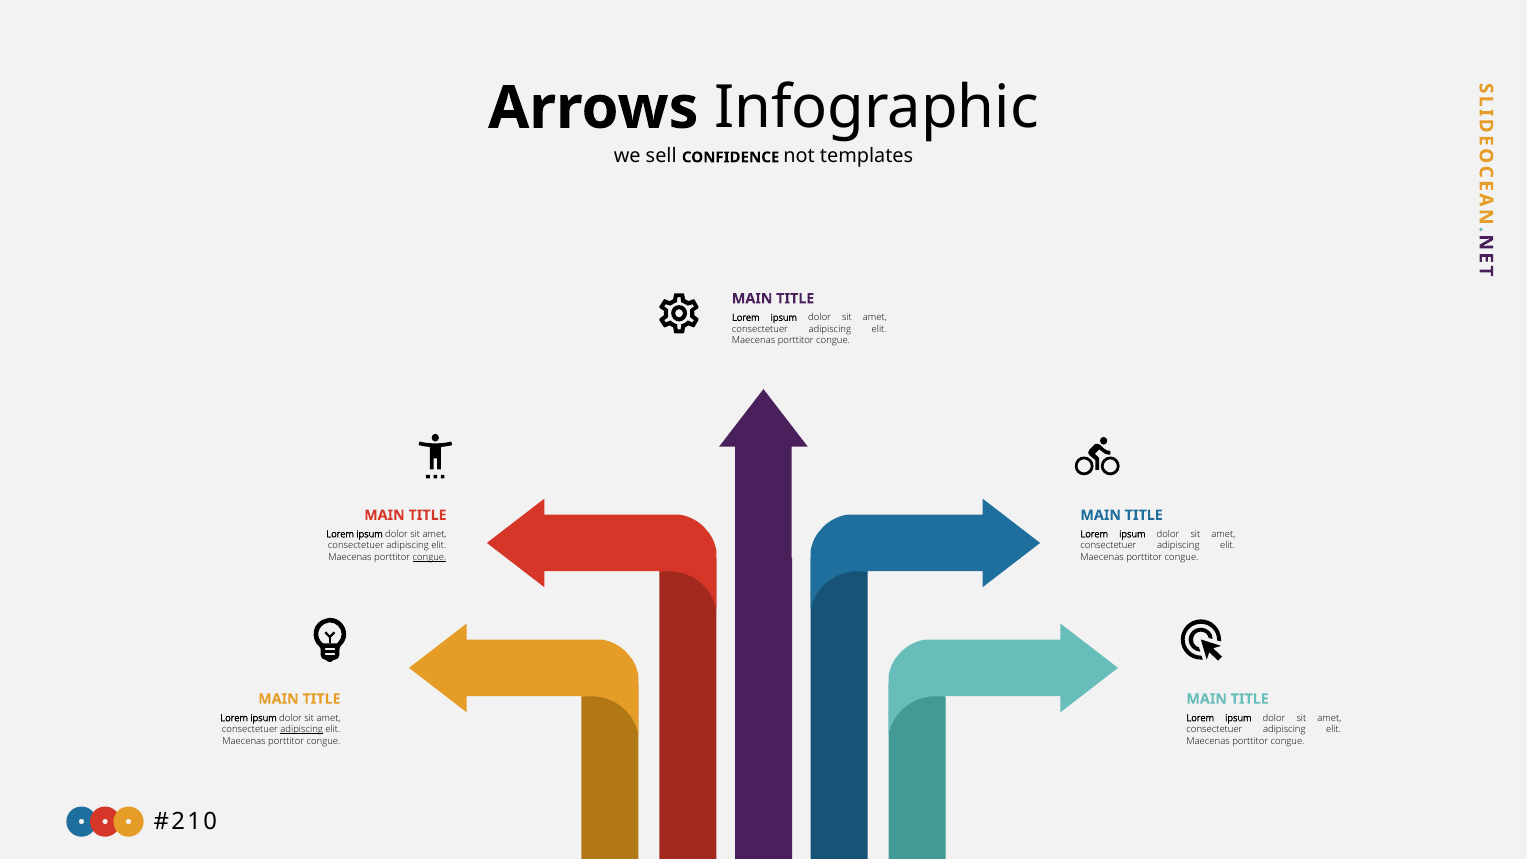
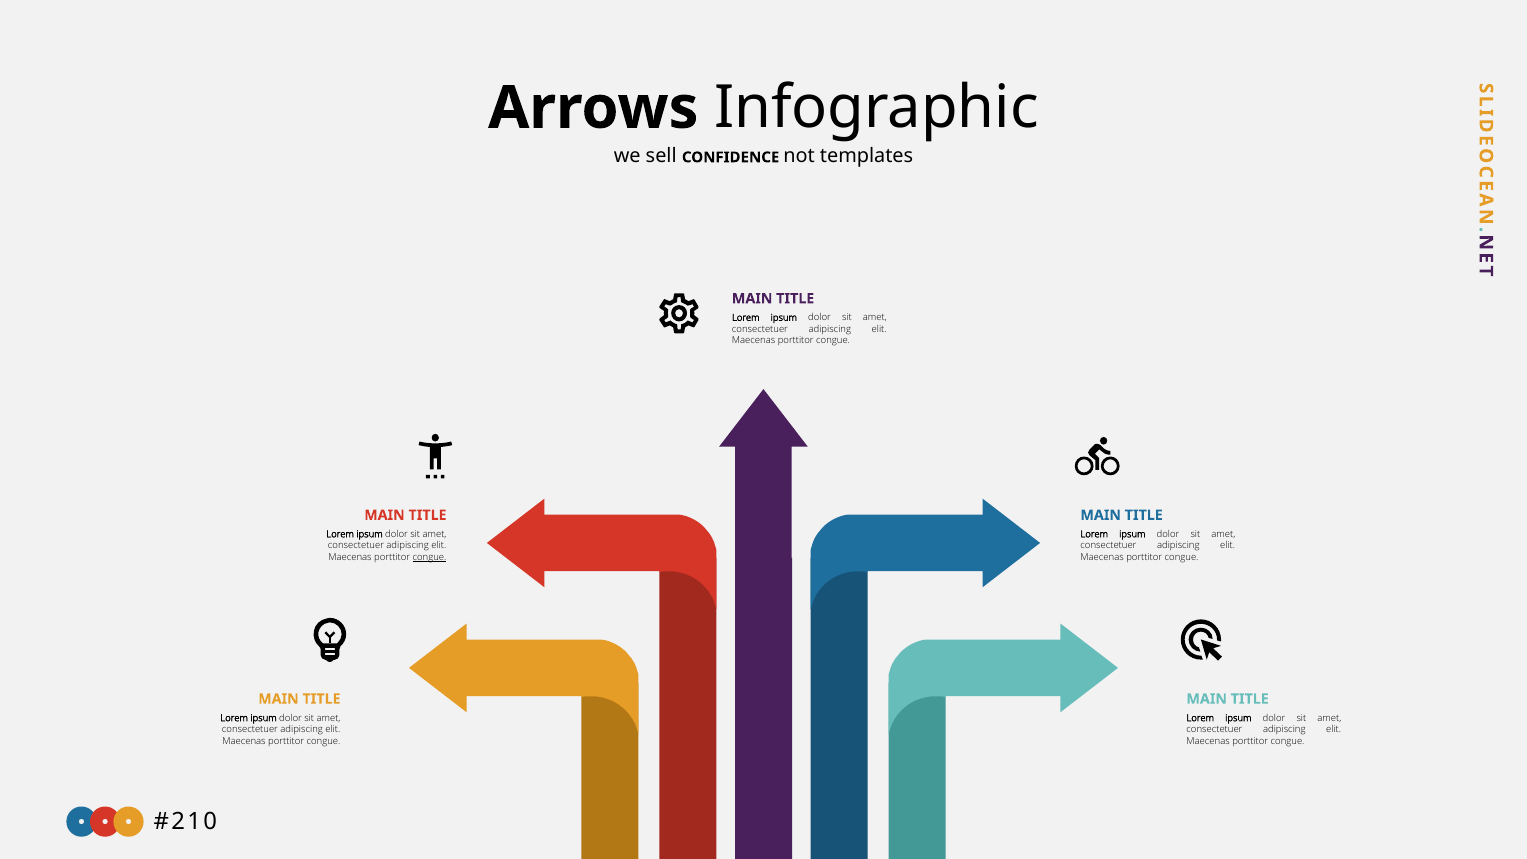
adipiscing underline: present -> none (302, 729)
